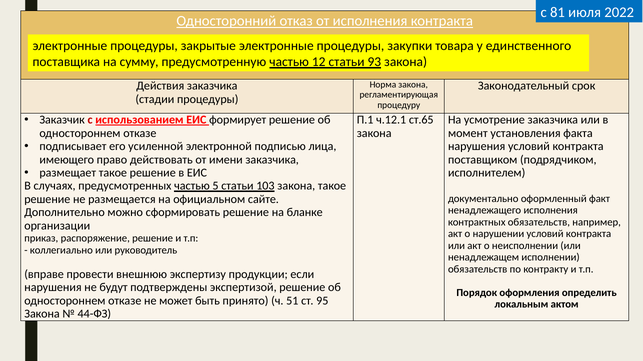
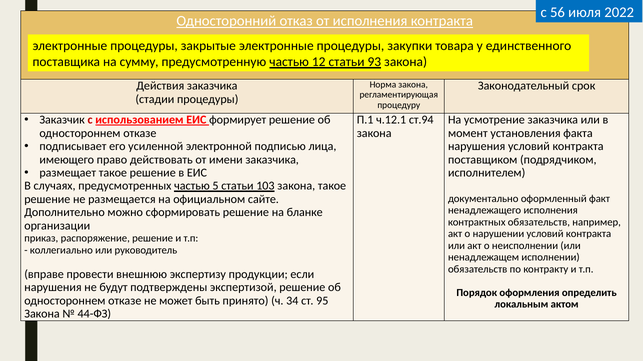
81: 81 -> 56 (557, 12)
ст.65: ст.65 -> ст.94 (421, 120)
51: 51 -> 34 (292, 301)
